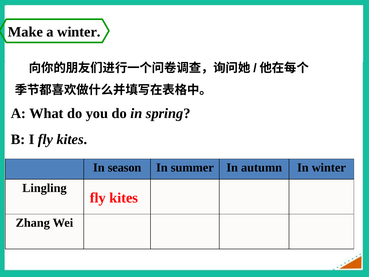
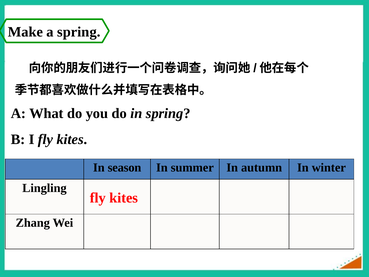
a winter: winter -> spring (79, 32)
